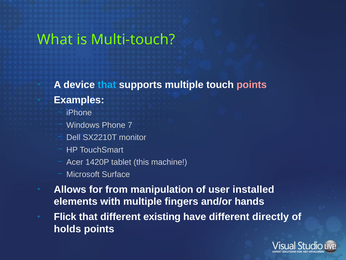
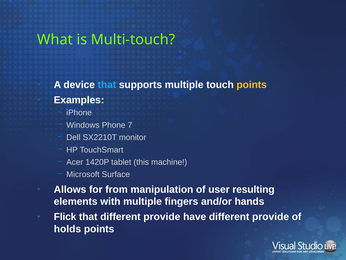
points colour: pink -> yellow (252, 85)
installed: installed -> resulting (253, 189)
that different existing: existing -> provide (162, 216)
have different directly: directly -> provide (271, 216)
